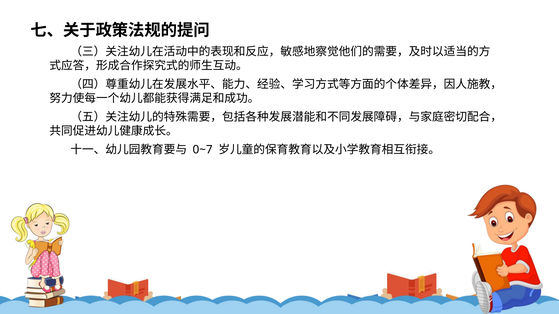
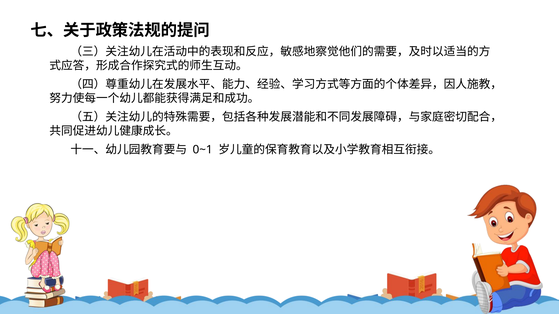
0~7: 0~7 -> 0~1 (203, 150)
